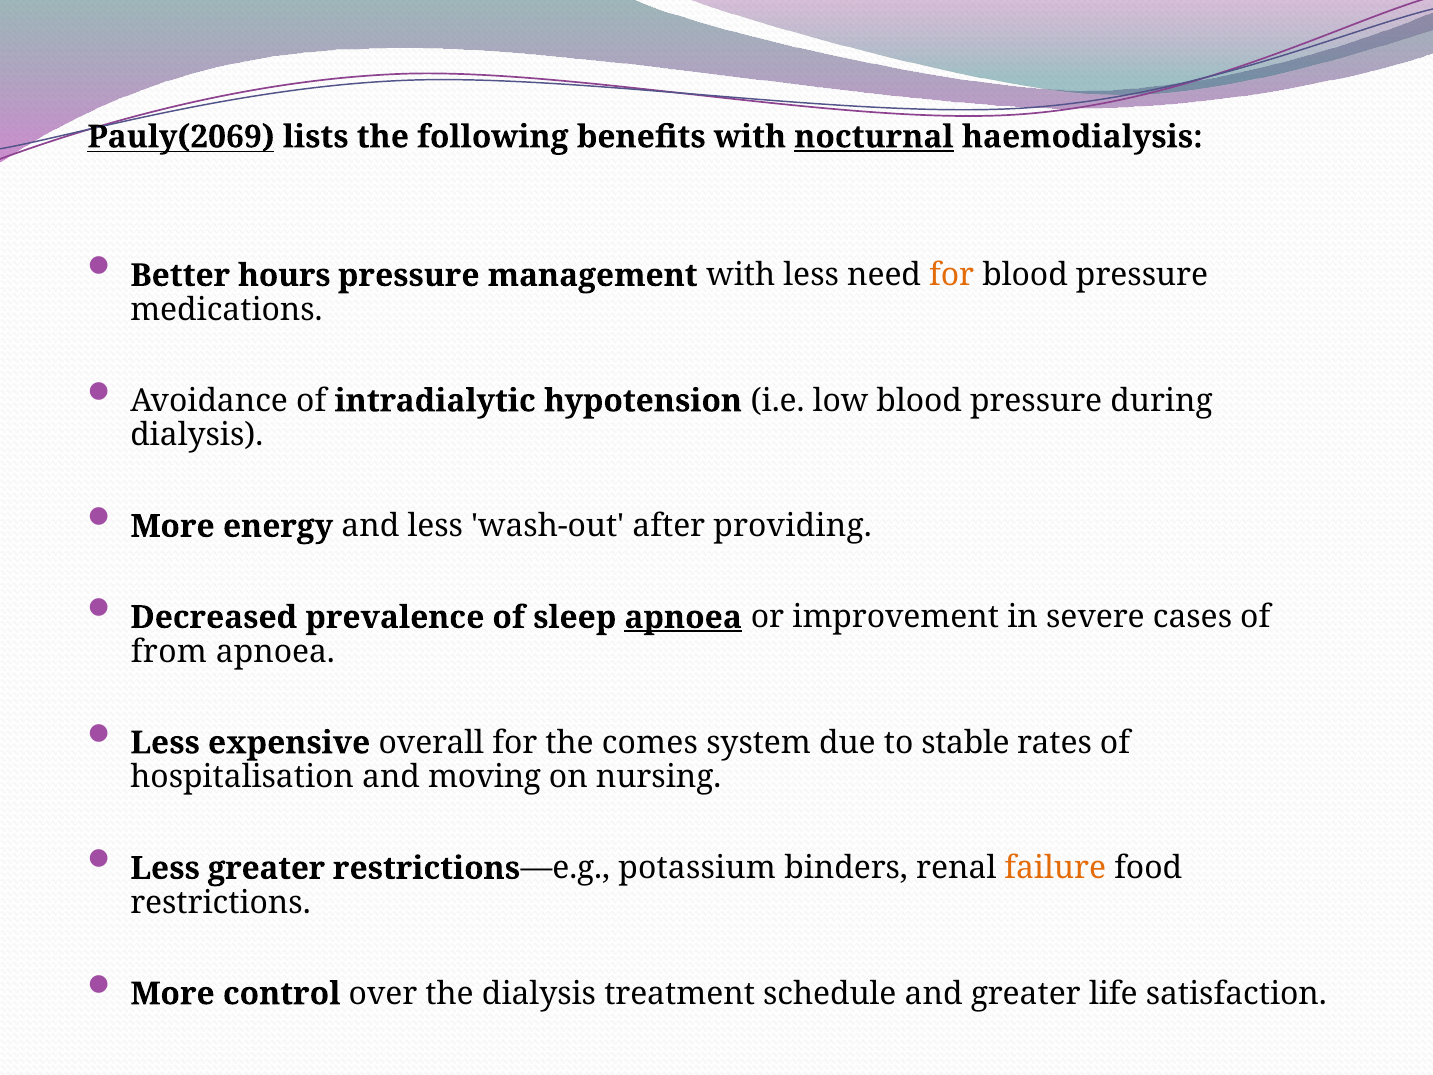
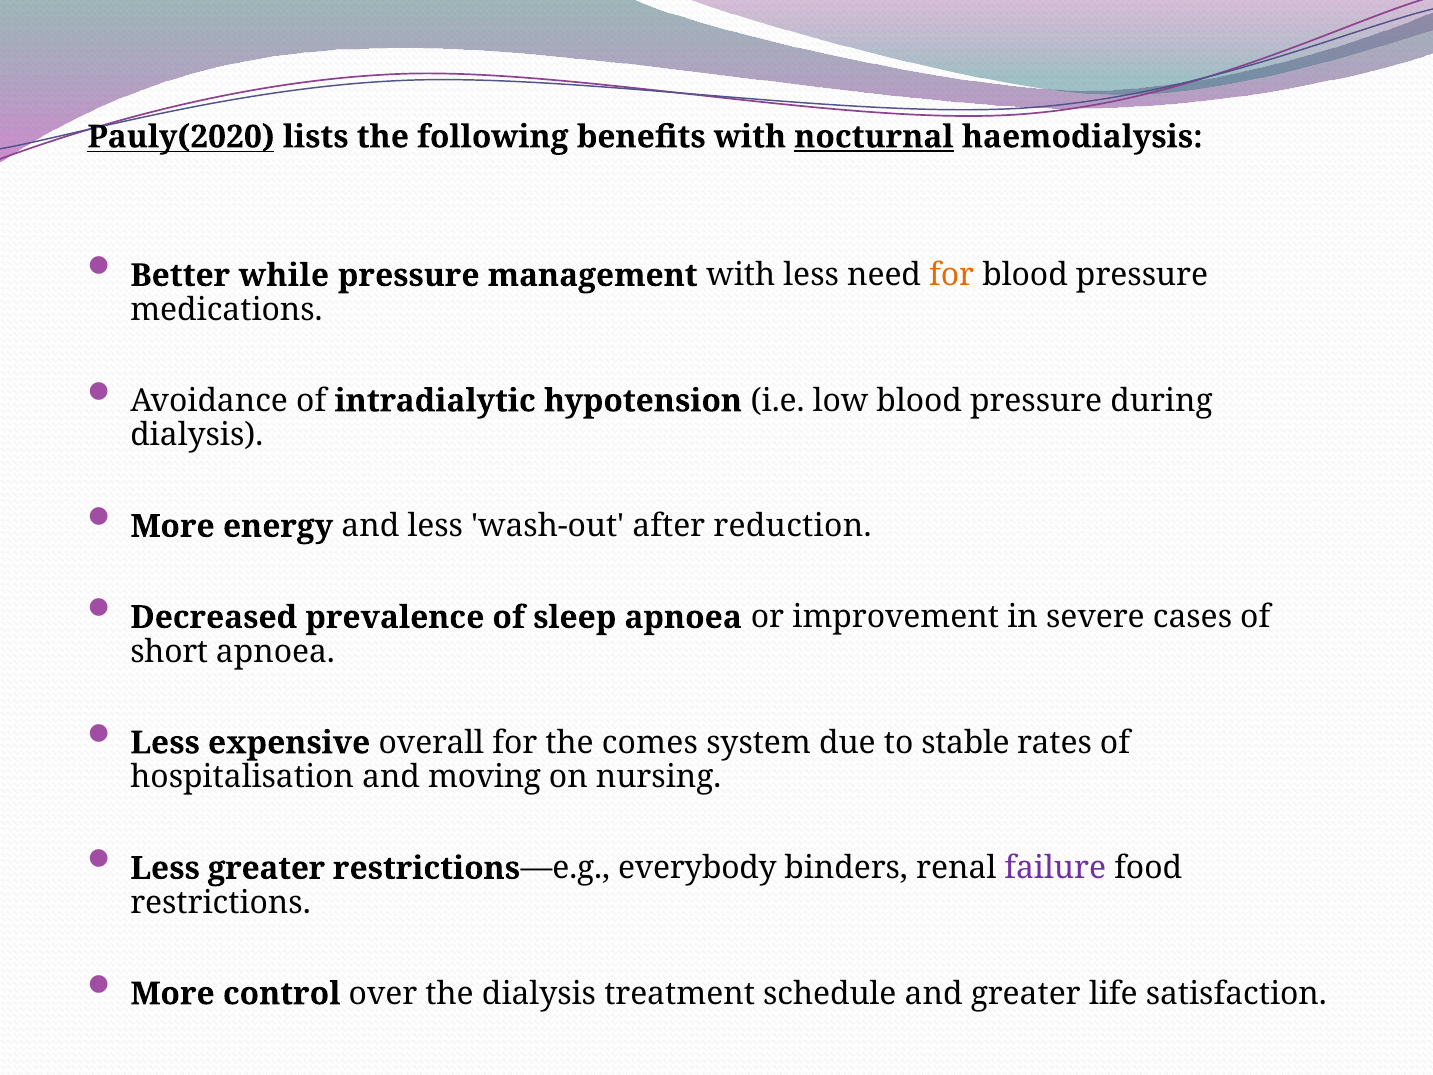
Pauly(2069: Pauly(2069 -> Pauly(2020 (181, 137)
hours: hours -> while (284, 275)
providing: providing -> reduction (792, 526)
apnoea underline: present -> none (683, 617)
from: from -> short (169, 652)
potassium: potassium -> everybody (697, 868)
failure colour: orange -> purple (1055, 868)
